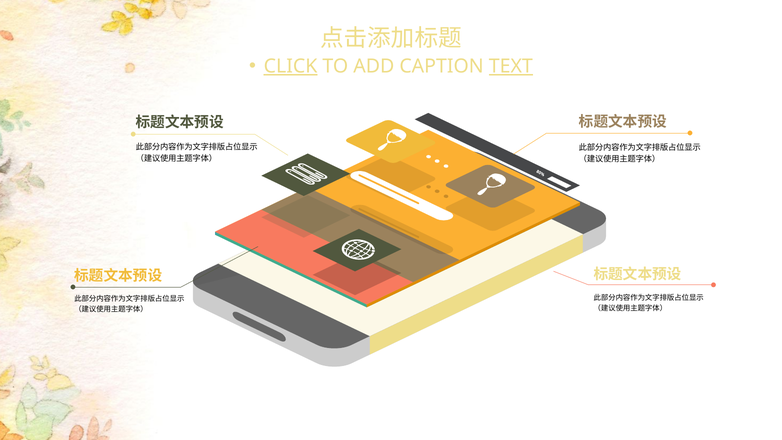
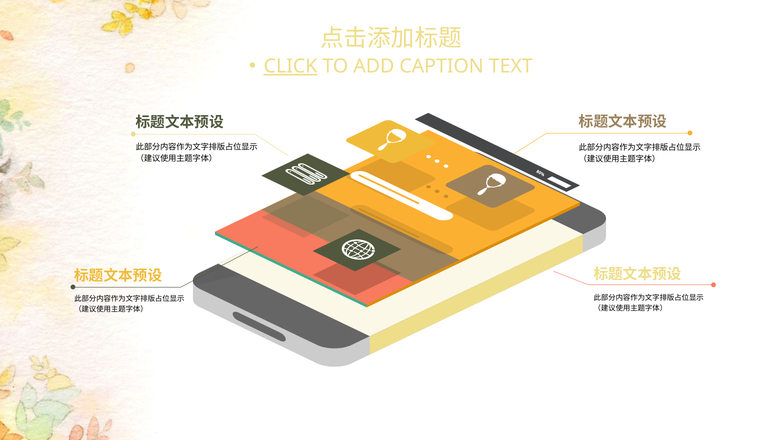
TEXT underline: present -> none (511, 66)
